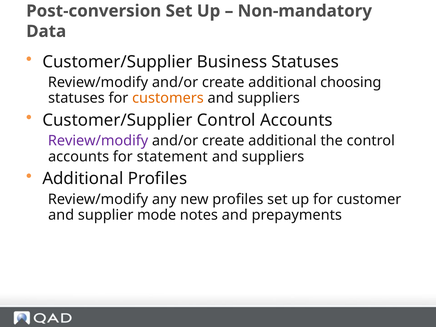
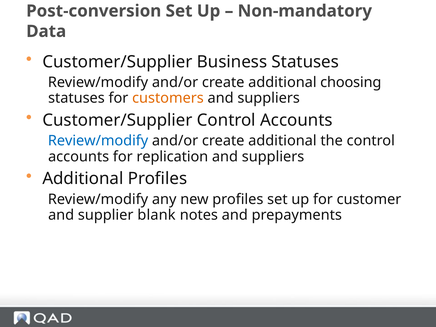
Review/modify colour: purple -> blue (98, 141)
statement: statement -> replication (172, 157)
mode: mode -> blank (157, 215)
